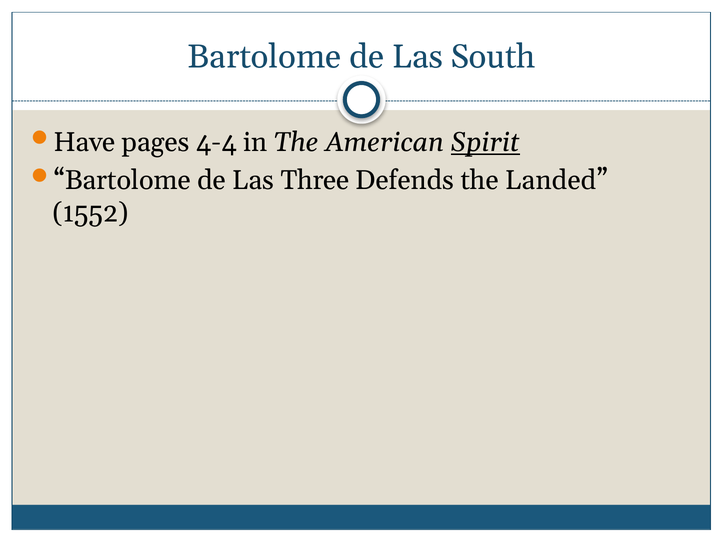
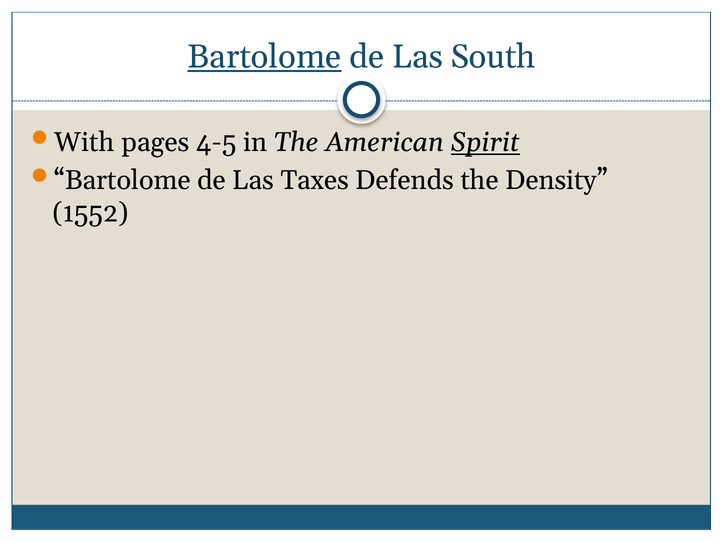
Bartolome underline: none -> present (264, 57)
Have: Have -> With (84, 142)
4-4: 4-4 -> 4-5 (216, 142)
Three: Three -> Taxes (315, 180)
Landed: Landed -> Density (557, 180)
